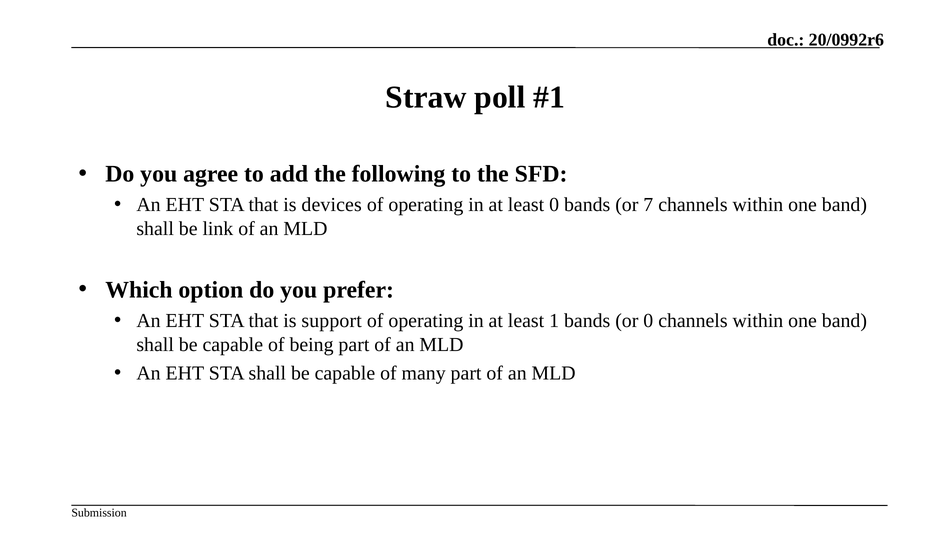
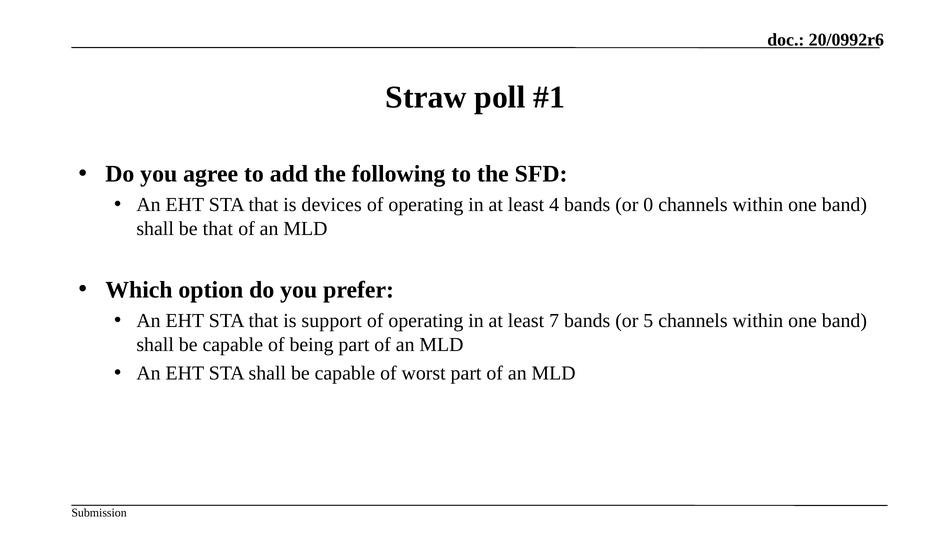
least 0: 0 -> 4 (554, 205)
7: 7 -> 0 (648, 205)
be link: link -> that (218, 229)
1: 1 -> 7 (554, 321)
or 0: 0 -> 5 (648, 321)
many: many -> worst (424, 373)
